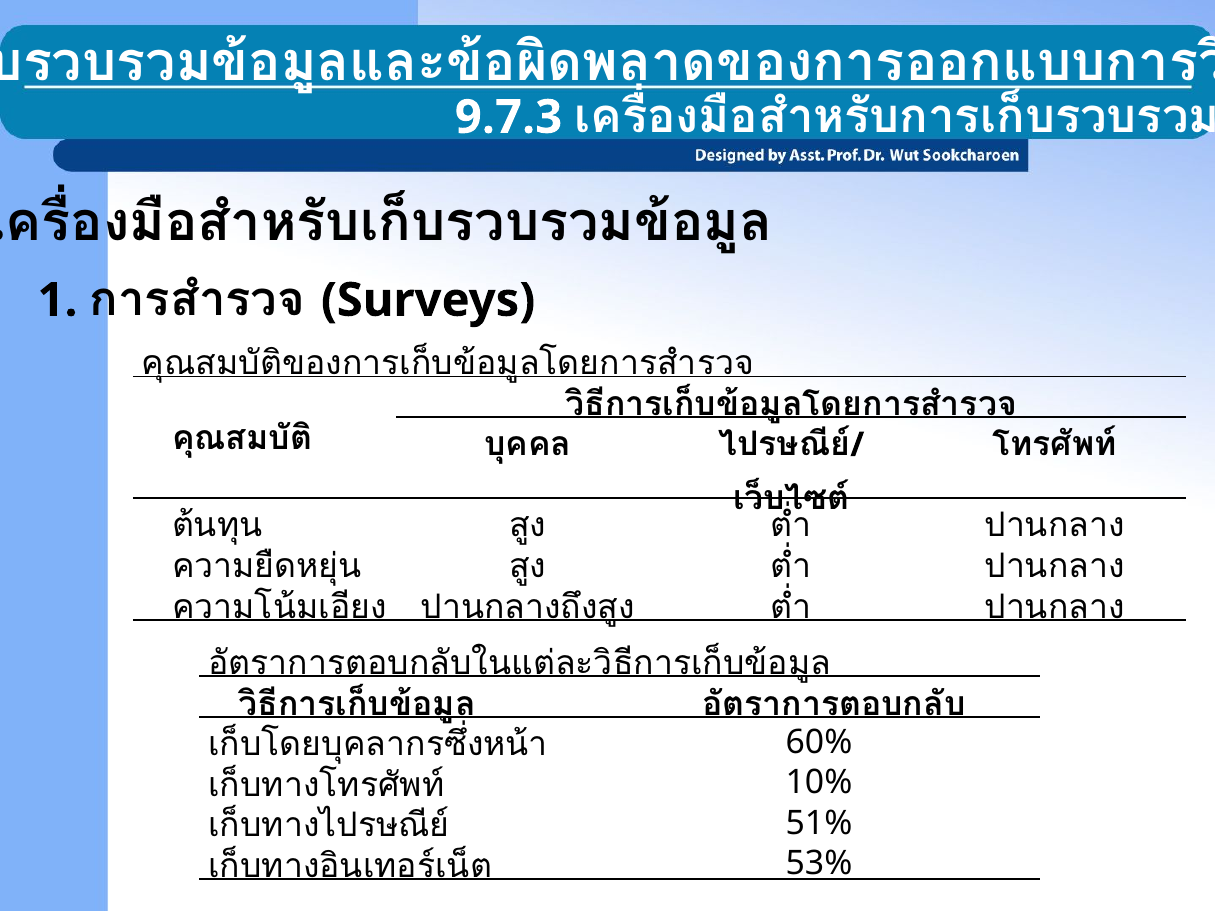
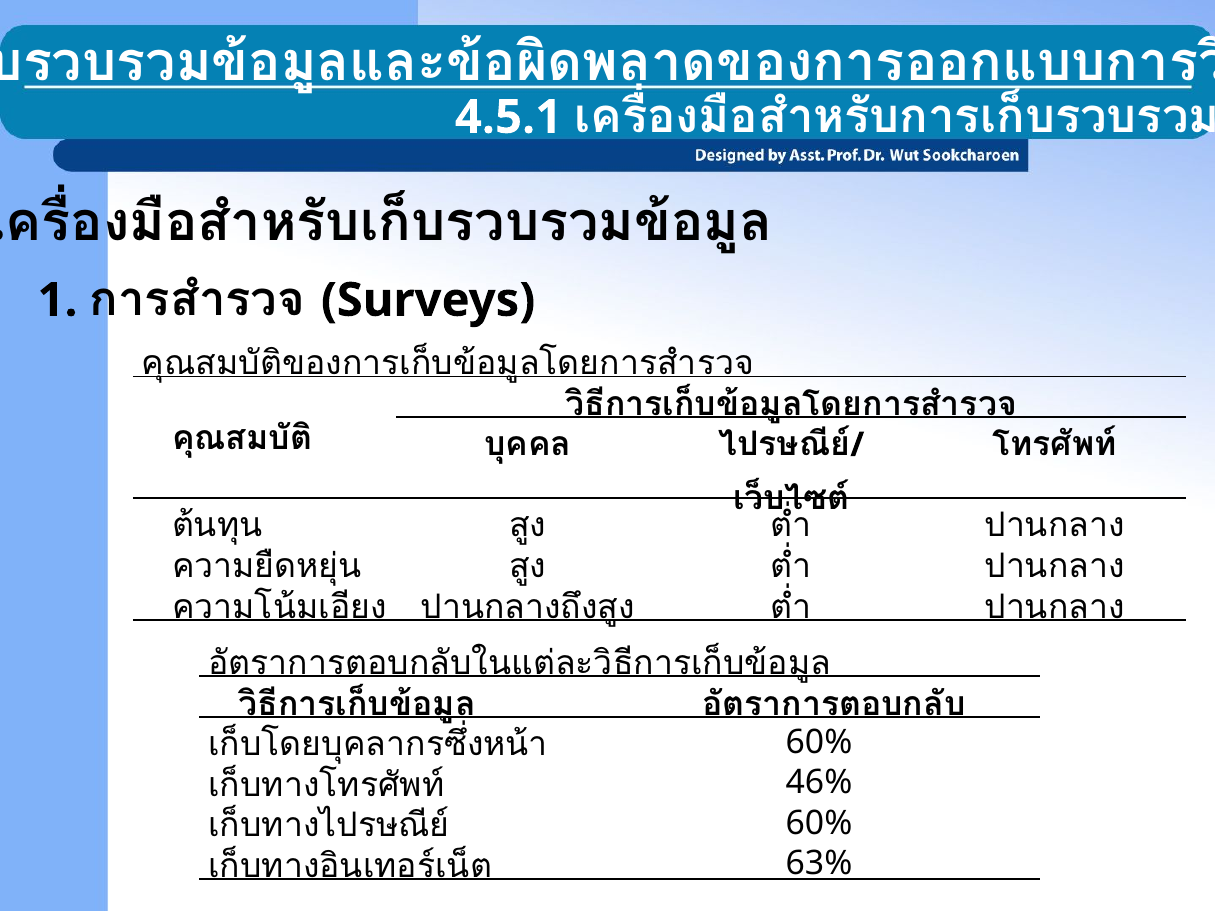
9.7.3: 9.7.3 -> 4.5.1 (509, 117)
10%: 10% -> 46% (819, 783)
51%: 51% -> 60% (819, 823)
53%: 53% -> 63% (819, 864)
